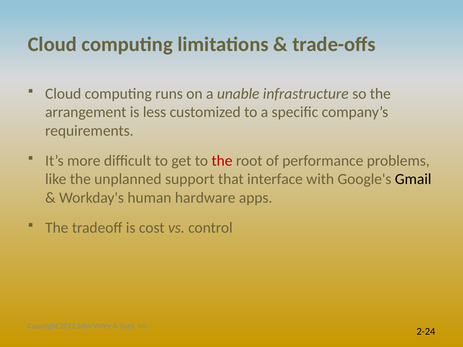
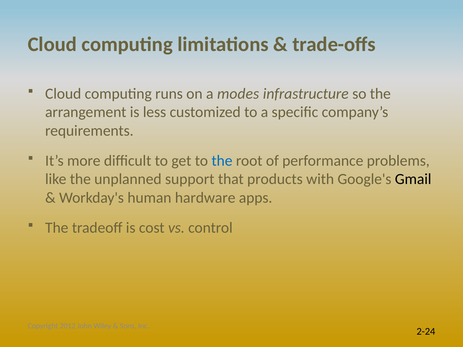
unable: unable -> modes (238, 94)
the colour: red -> blue (222, 161)
interface: interface -> products (275, 179)
